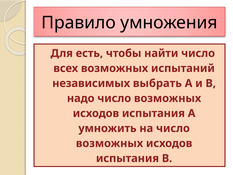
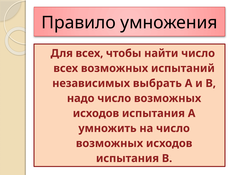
Для есть: есть -> всех (89, 53)
